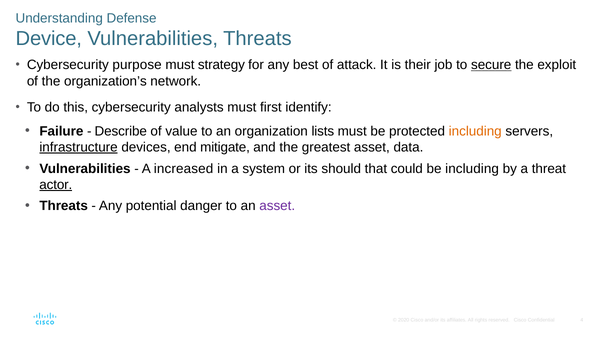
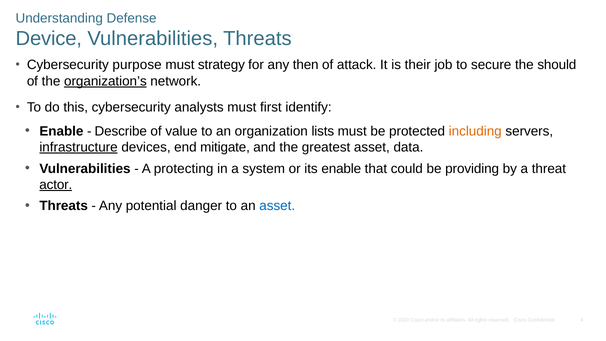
best: best -> then (306, 65)
secure underline: present -> none (491, 65)
exploit: exploit -> should (557, 65)
organization’s underline: none -> present (105, 81)
Failure: Failure -> Enable (61, 131)
increased: increased -> protecting (184, 169)
its should: should -> enable (341, 169)
be including: including -> providing (472, 169)
asset colour: purple -> blue (277, 206)
